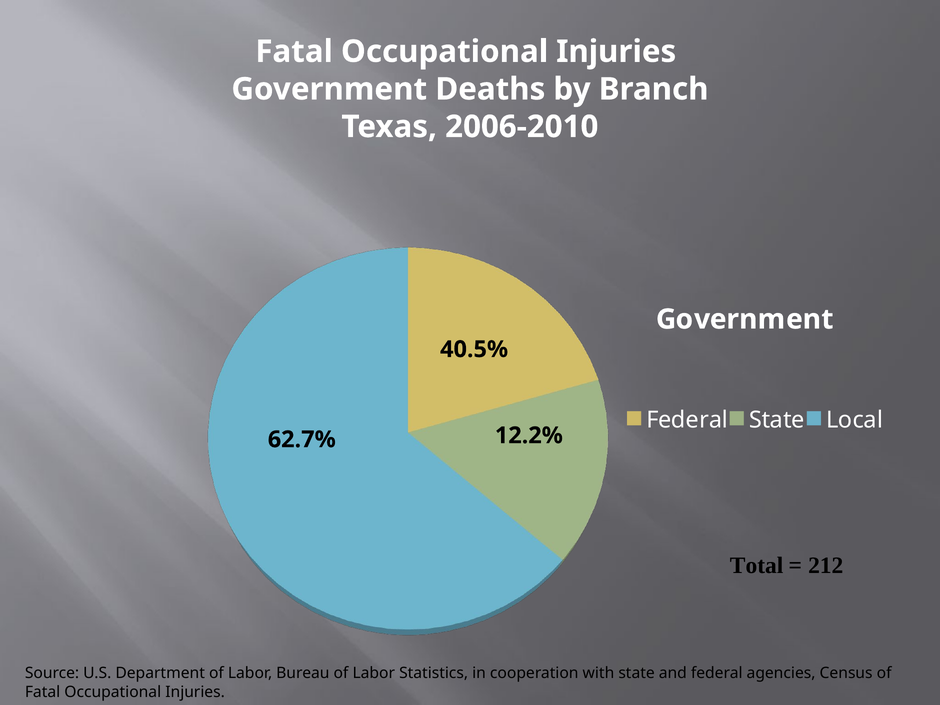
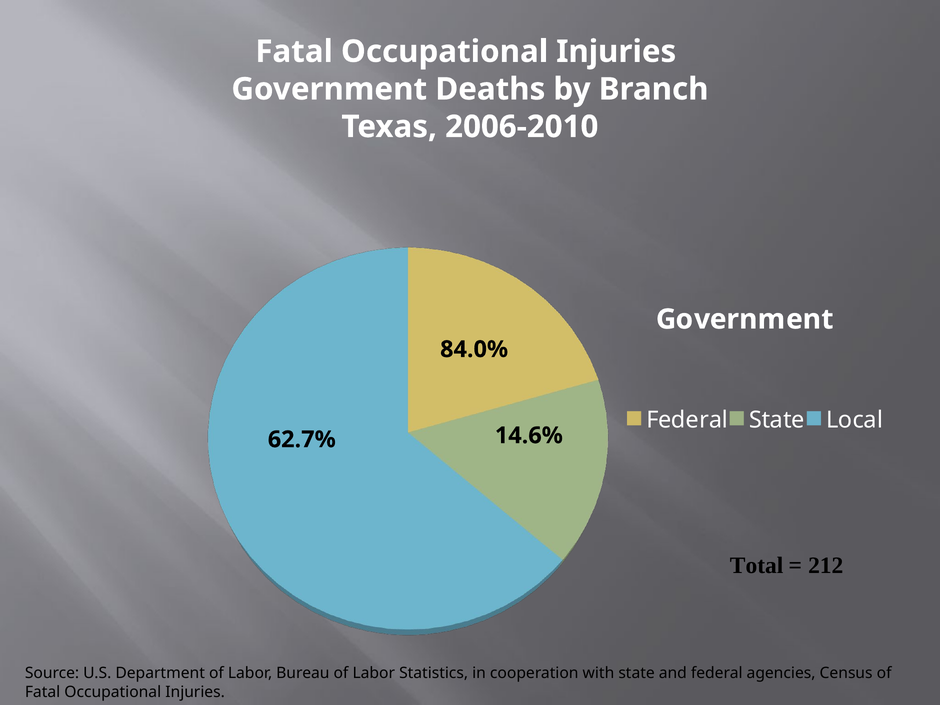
40.5%: 40.5% -> 84.0% (474, 349)
12.2%: 12.2% -> 14.6% (529, 435)
